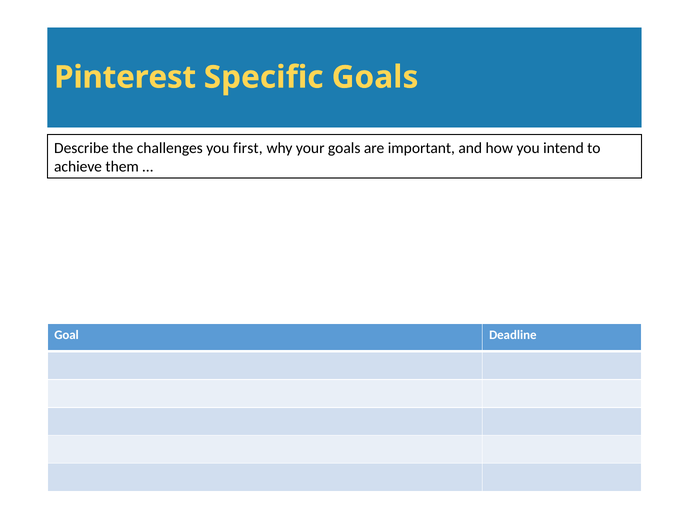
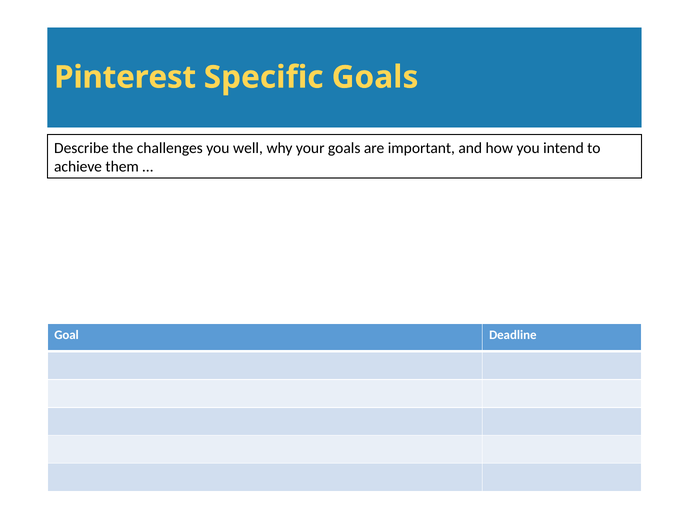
first: first -> well (248, 148)
